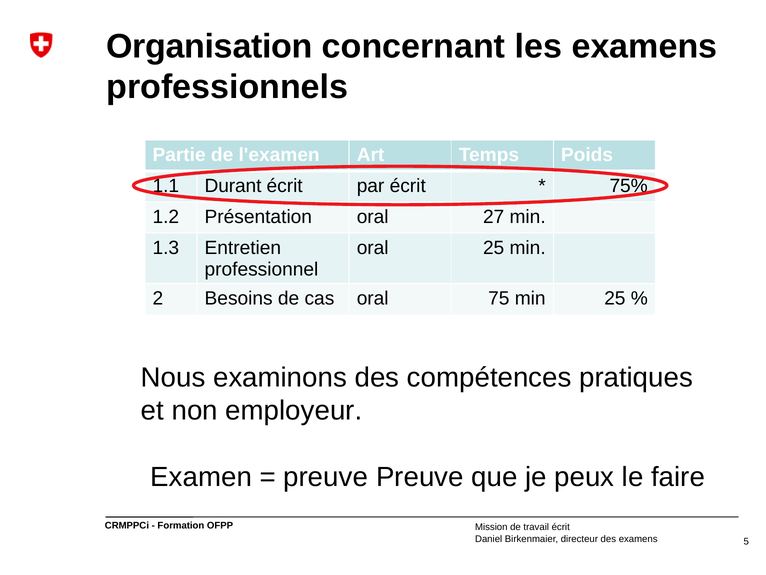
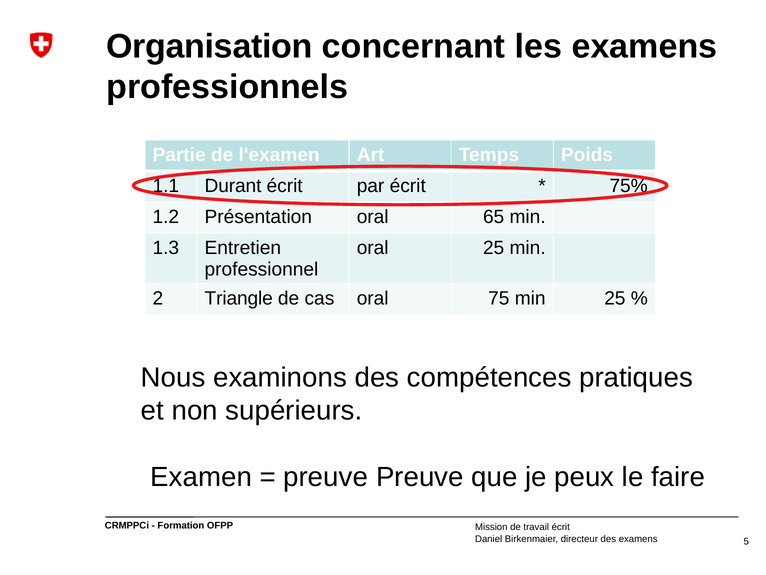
27: 27 -> 65 (494, 217)
Besoins: Besoins -> Triangle (239, 298)
employeur: employeur -> supérieurs (294, 410)
